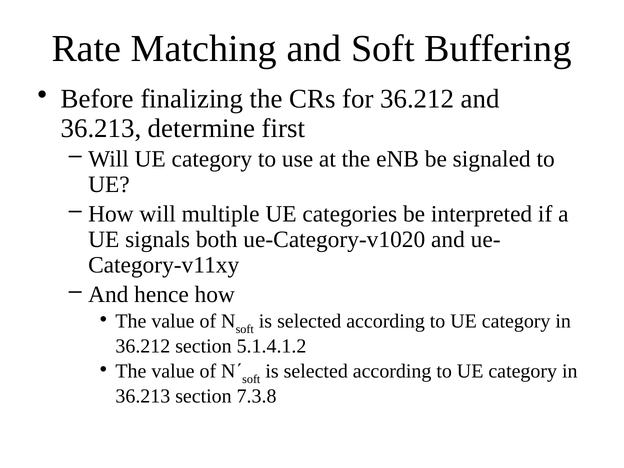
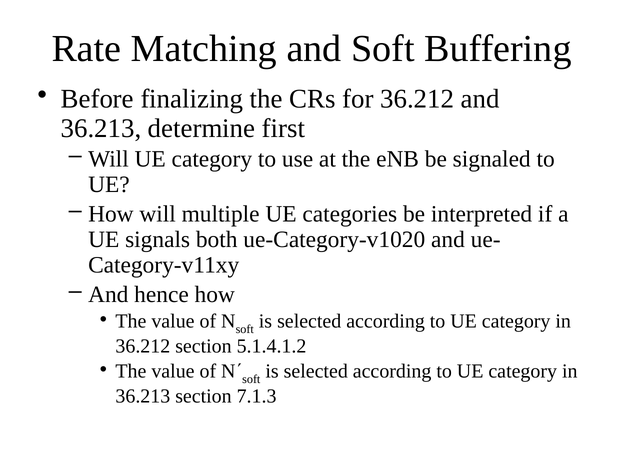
7.3.8: 7.3.8 -> 7.1.3 (257, 396)
